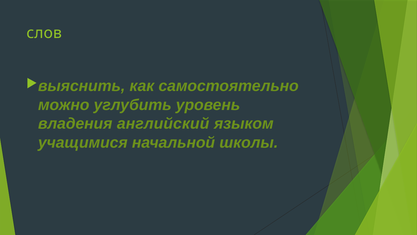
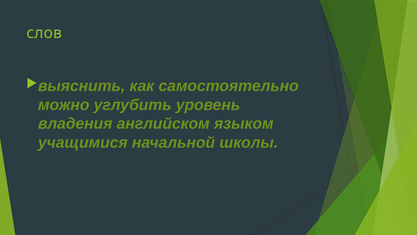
английский: английский -> английском (163, 123)
